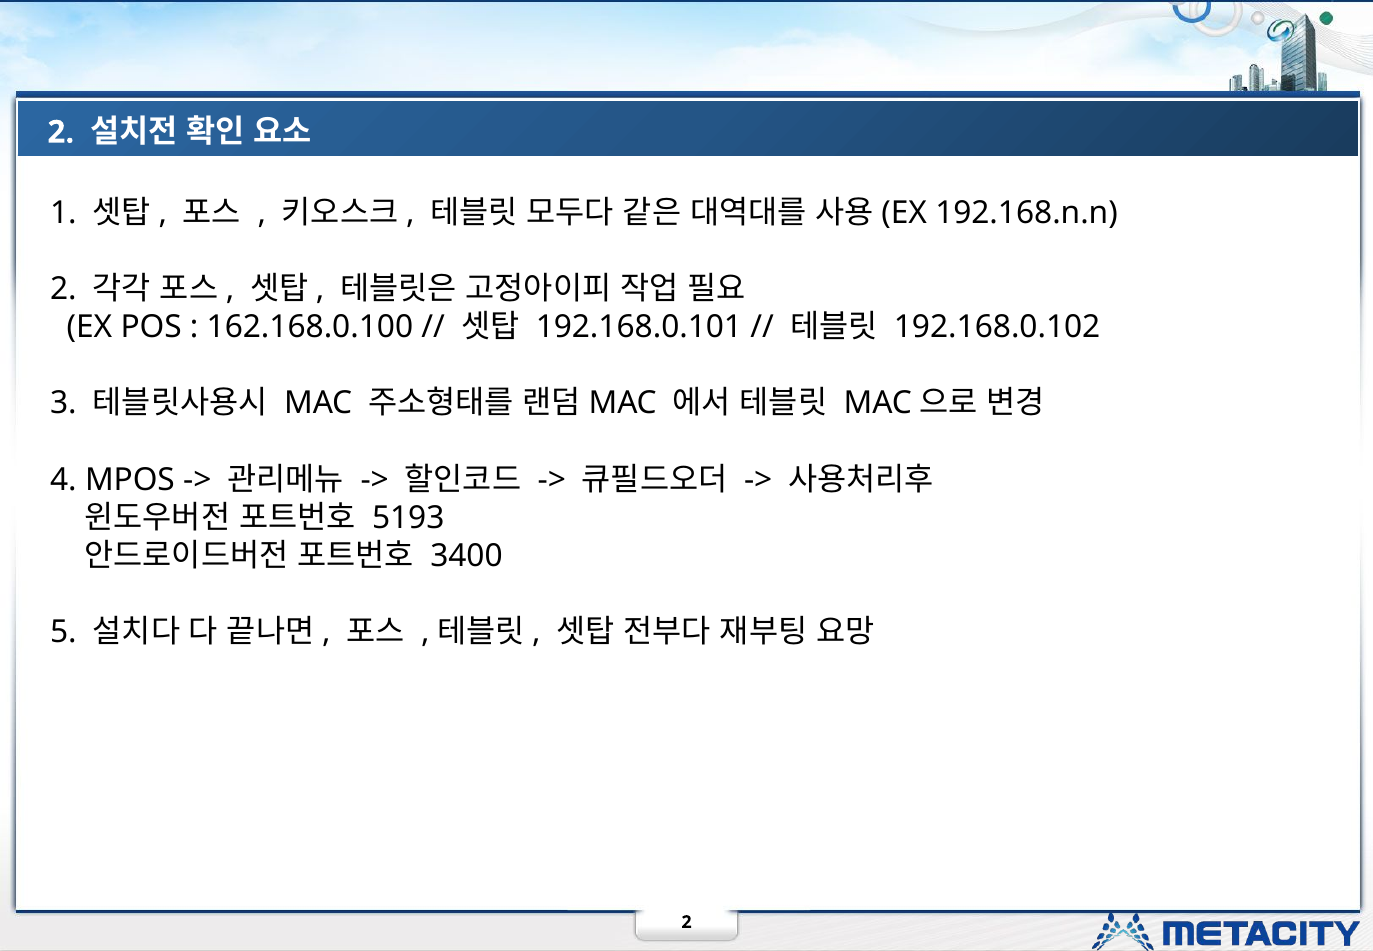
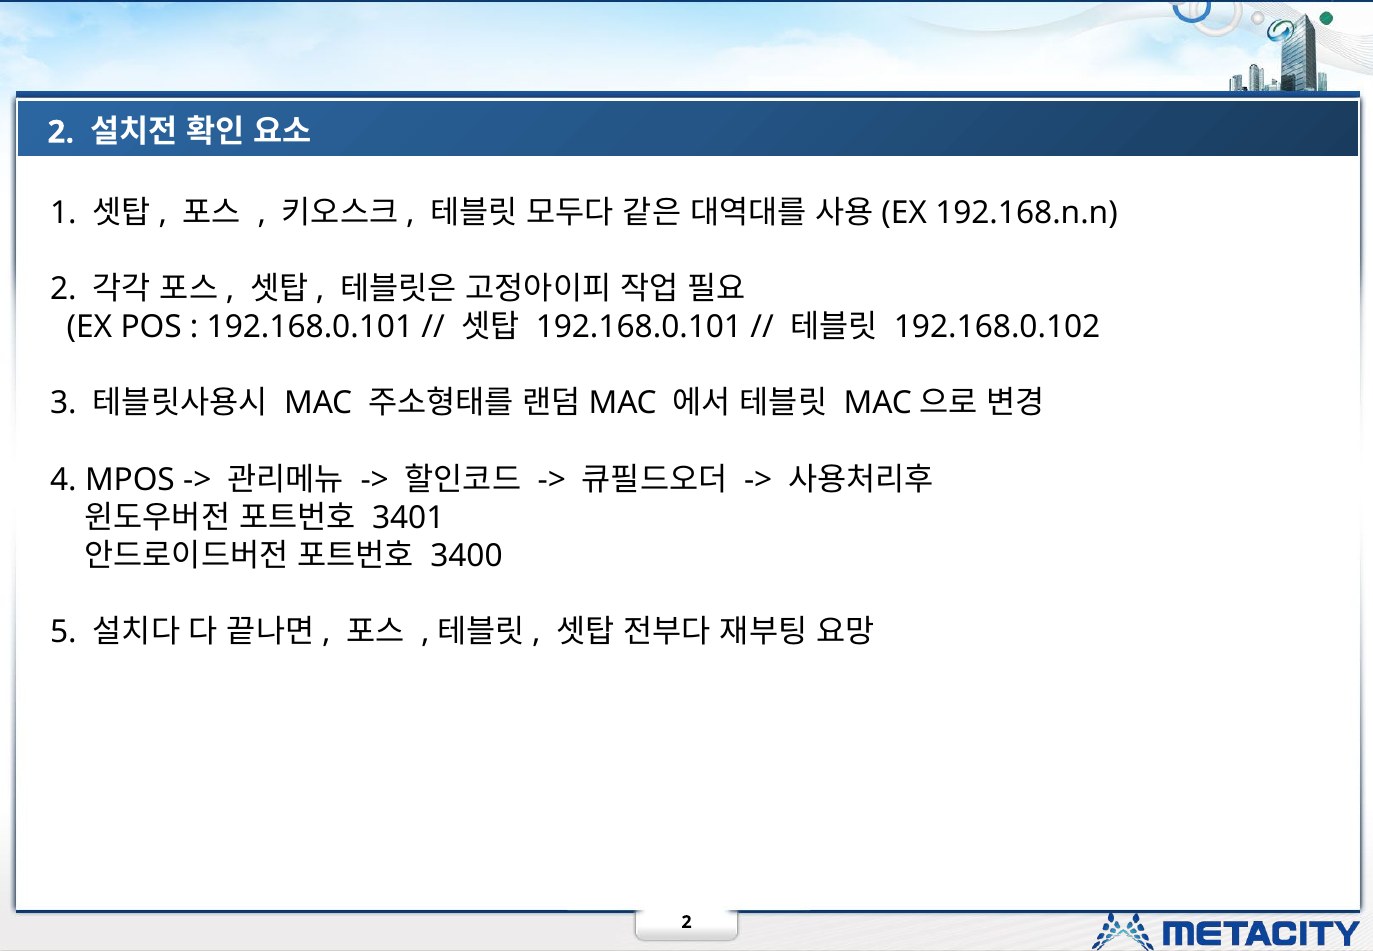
162.168.0.100: 162.168.0.100 -> 192.168.0.101 (310, 327)
5193: 5193 -> 3401 (408, 517)
